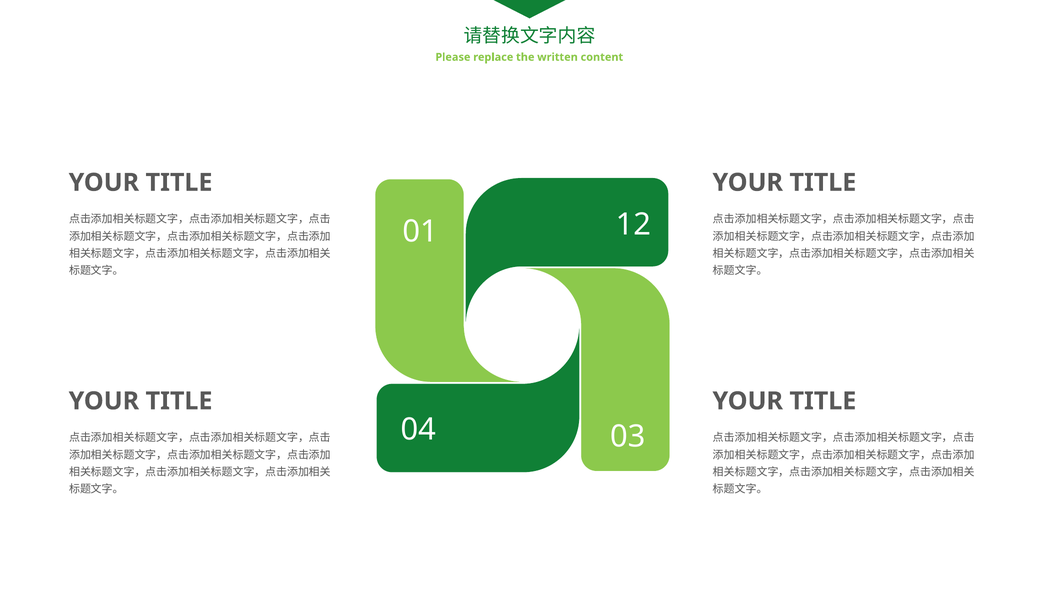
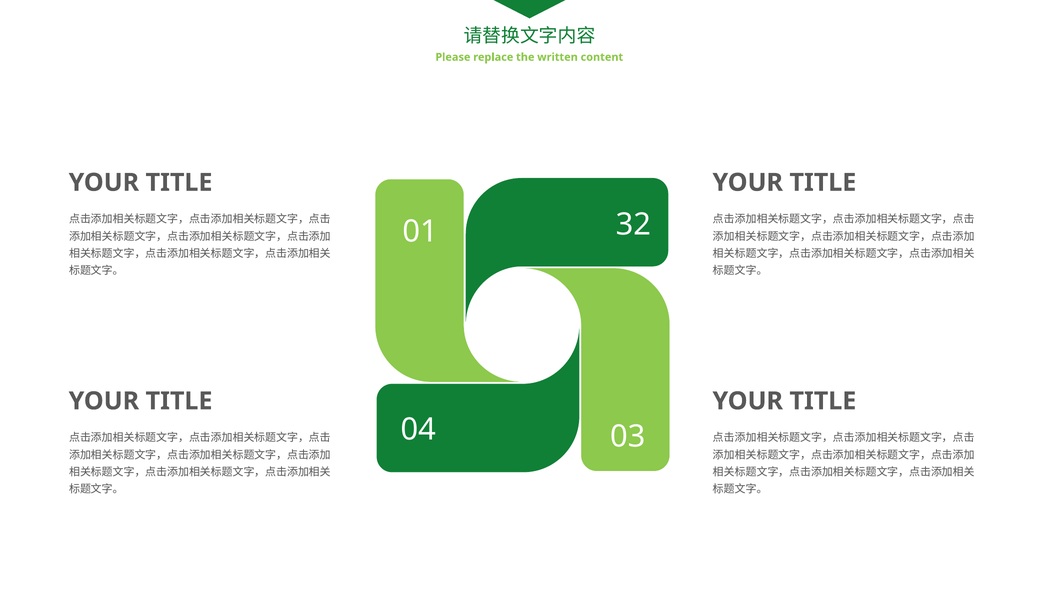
12: 12 -> 32 (633, 224)
